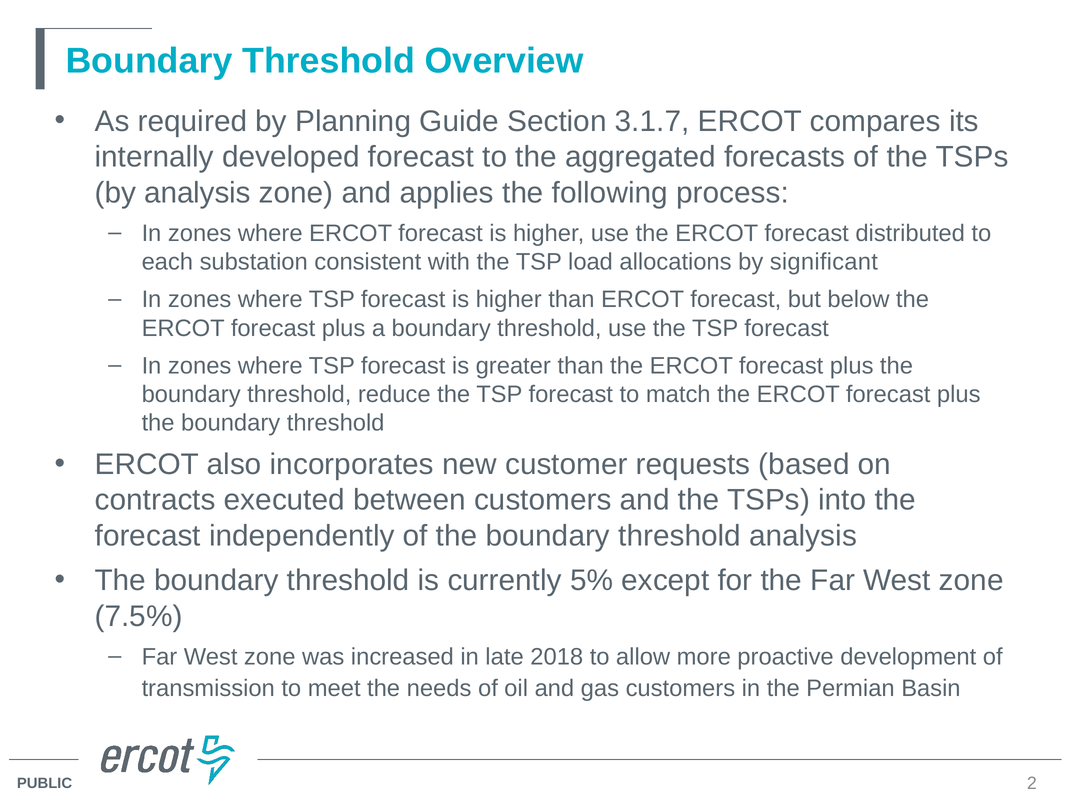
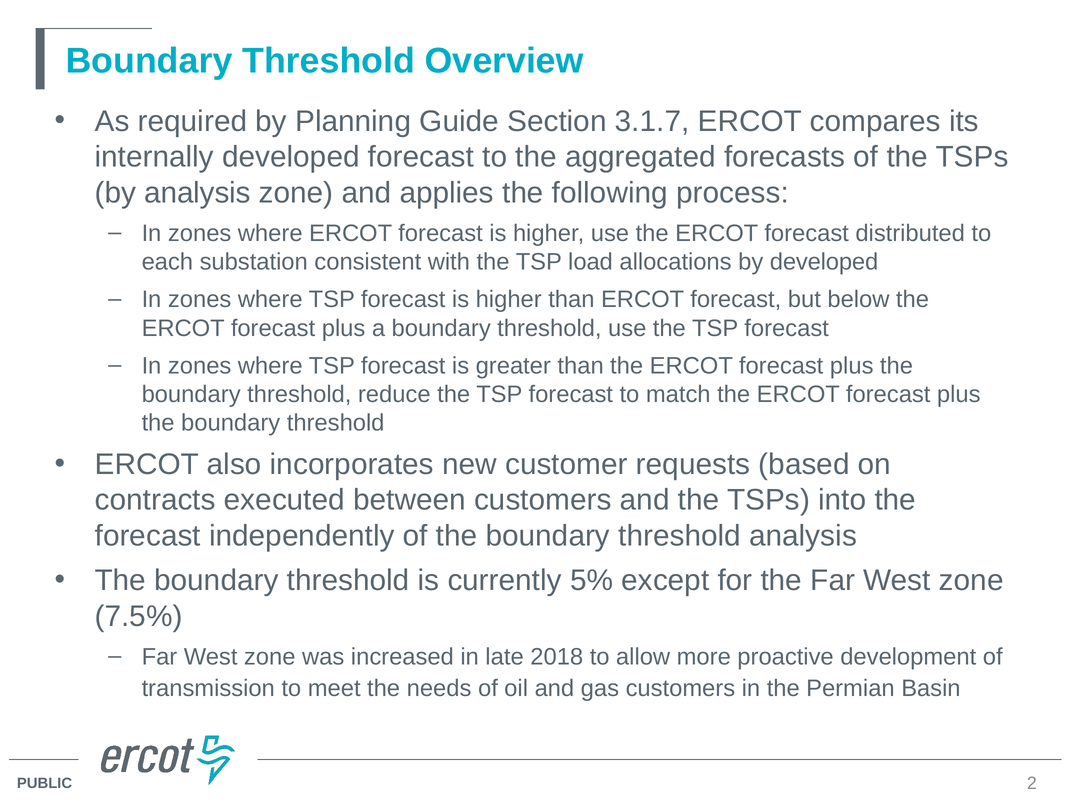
by significant: significant -> developed (824, 262)
